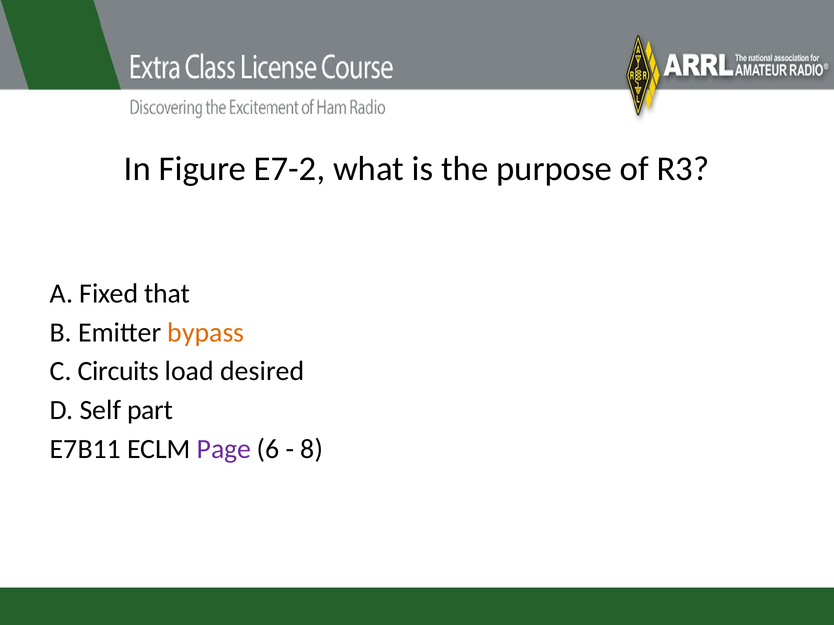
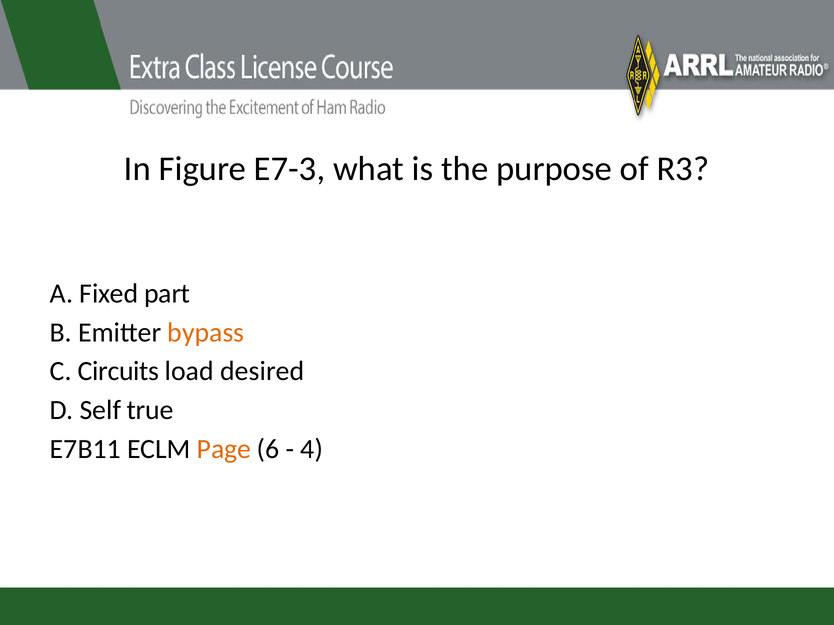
E7-2: E7-2 -> E7-3 (290, 169)
that: that -> part (167, 294)
part: part -> true (150, 411)
Page colour: purple -> orange (224, 449)
8: 8 -> 4 (312, 449)
